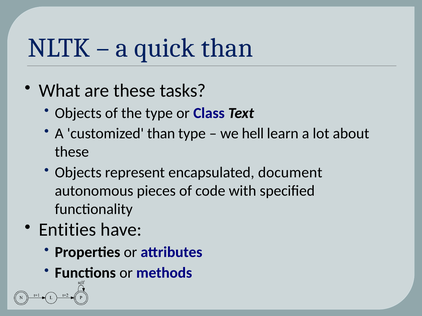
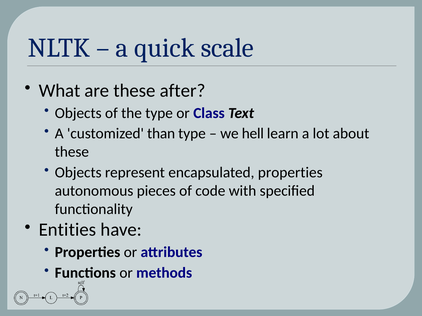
quick than: than -> scale (227, 48)
tasks: tasks -> after (183, 91)
encapsulated document: document -> properties (290, 173)
